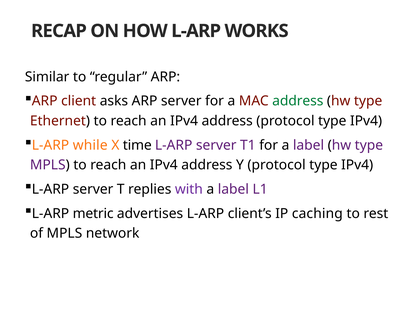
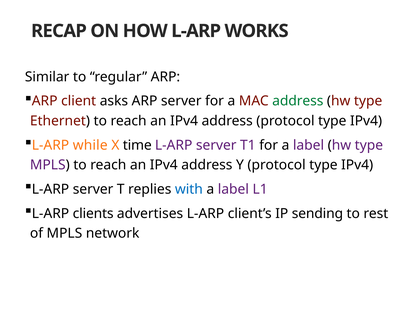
with colour: purple -> blue (189, 189)
metric: metric -> clients (93, 213)
caching: caching -> sending (317, 213)
